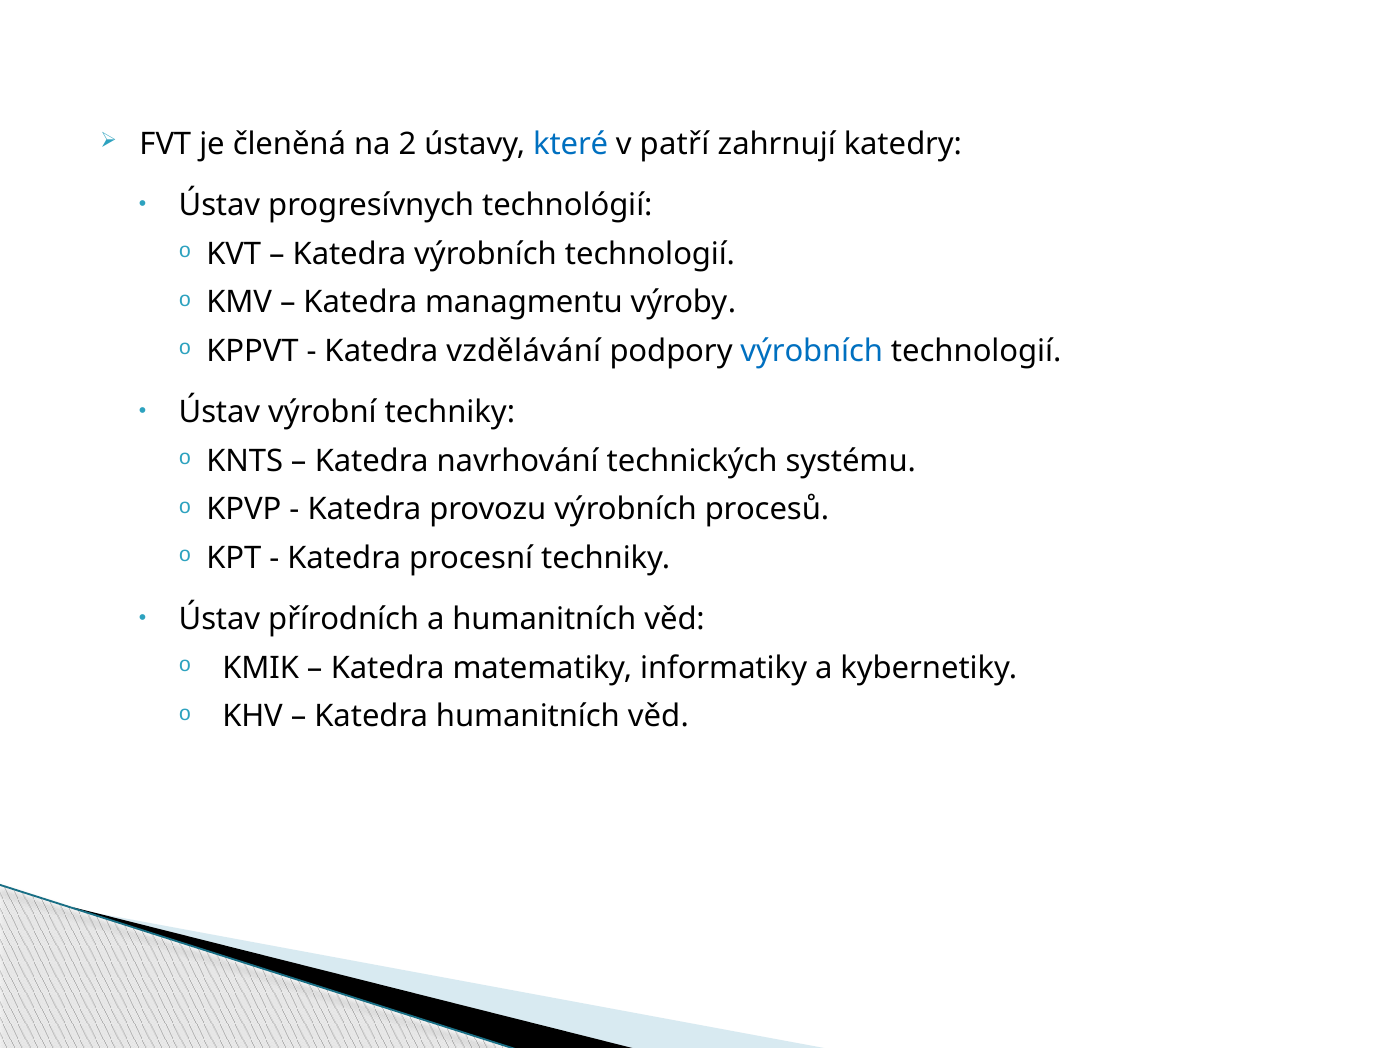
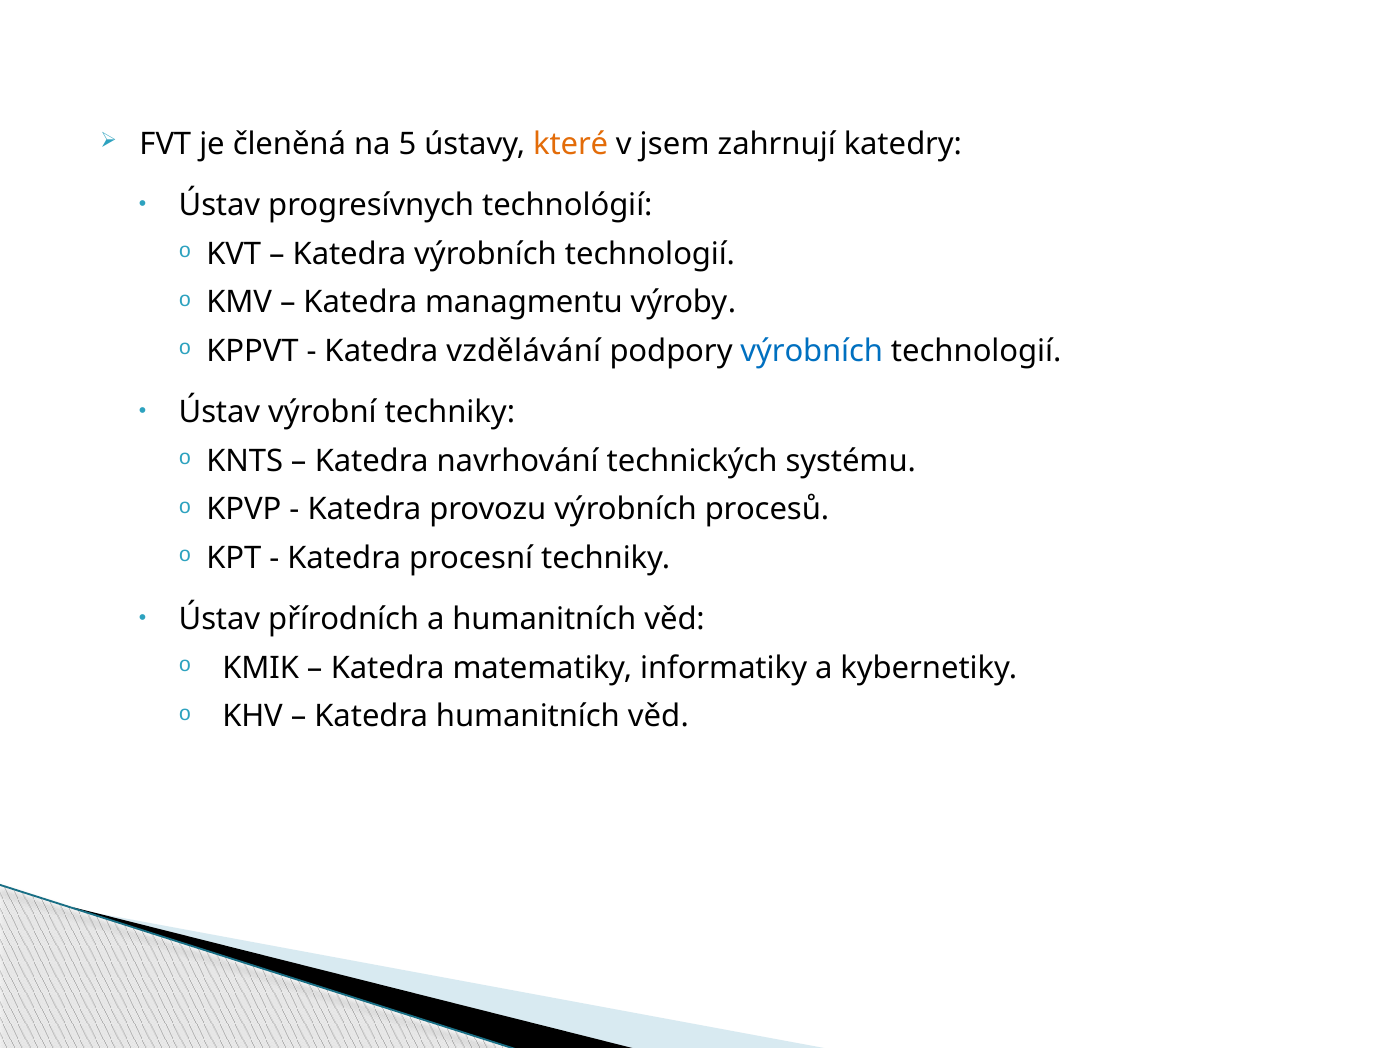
2: 2 -> 5 (407, 144)
které colour: blue -> orange (571, 144)
patří: patří -> jsem (675, 144)
